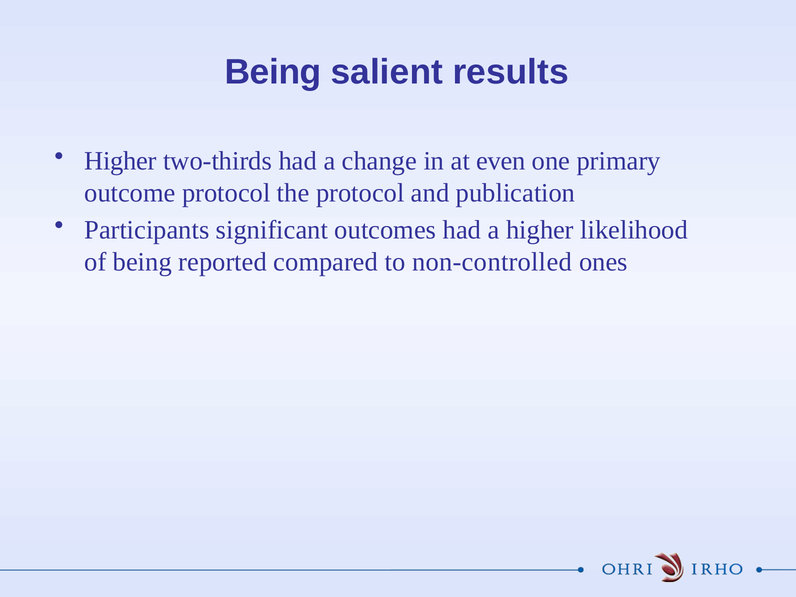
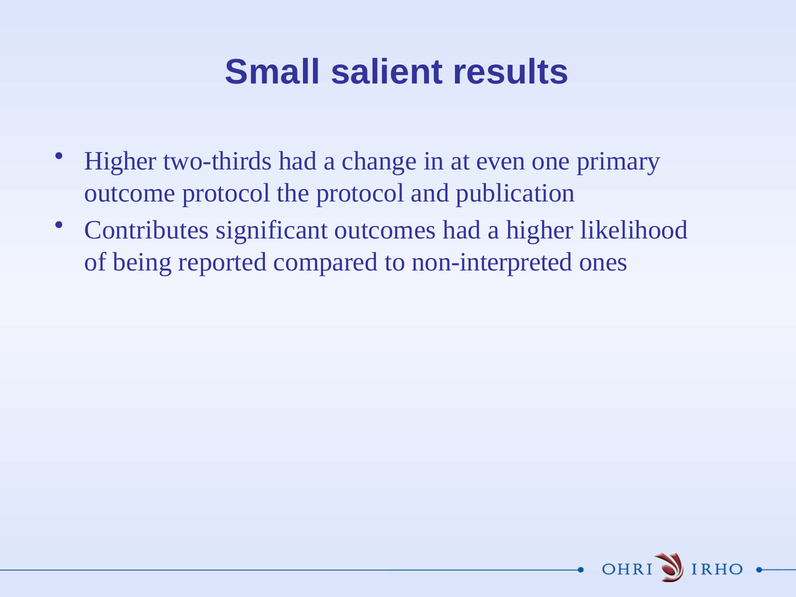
Being: Being -> Small (273, 72)
Participants: Participants -> Contributes (147, 230)
non-controlled: non-controlled -> non-interpreted (492, 262)
